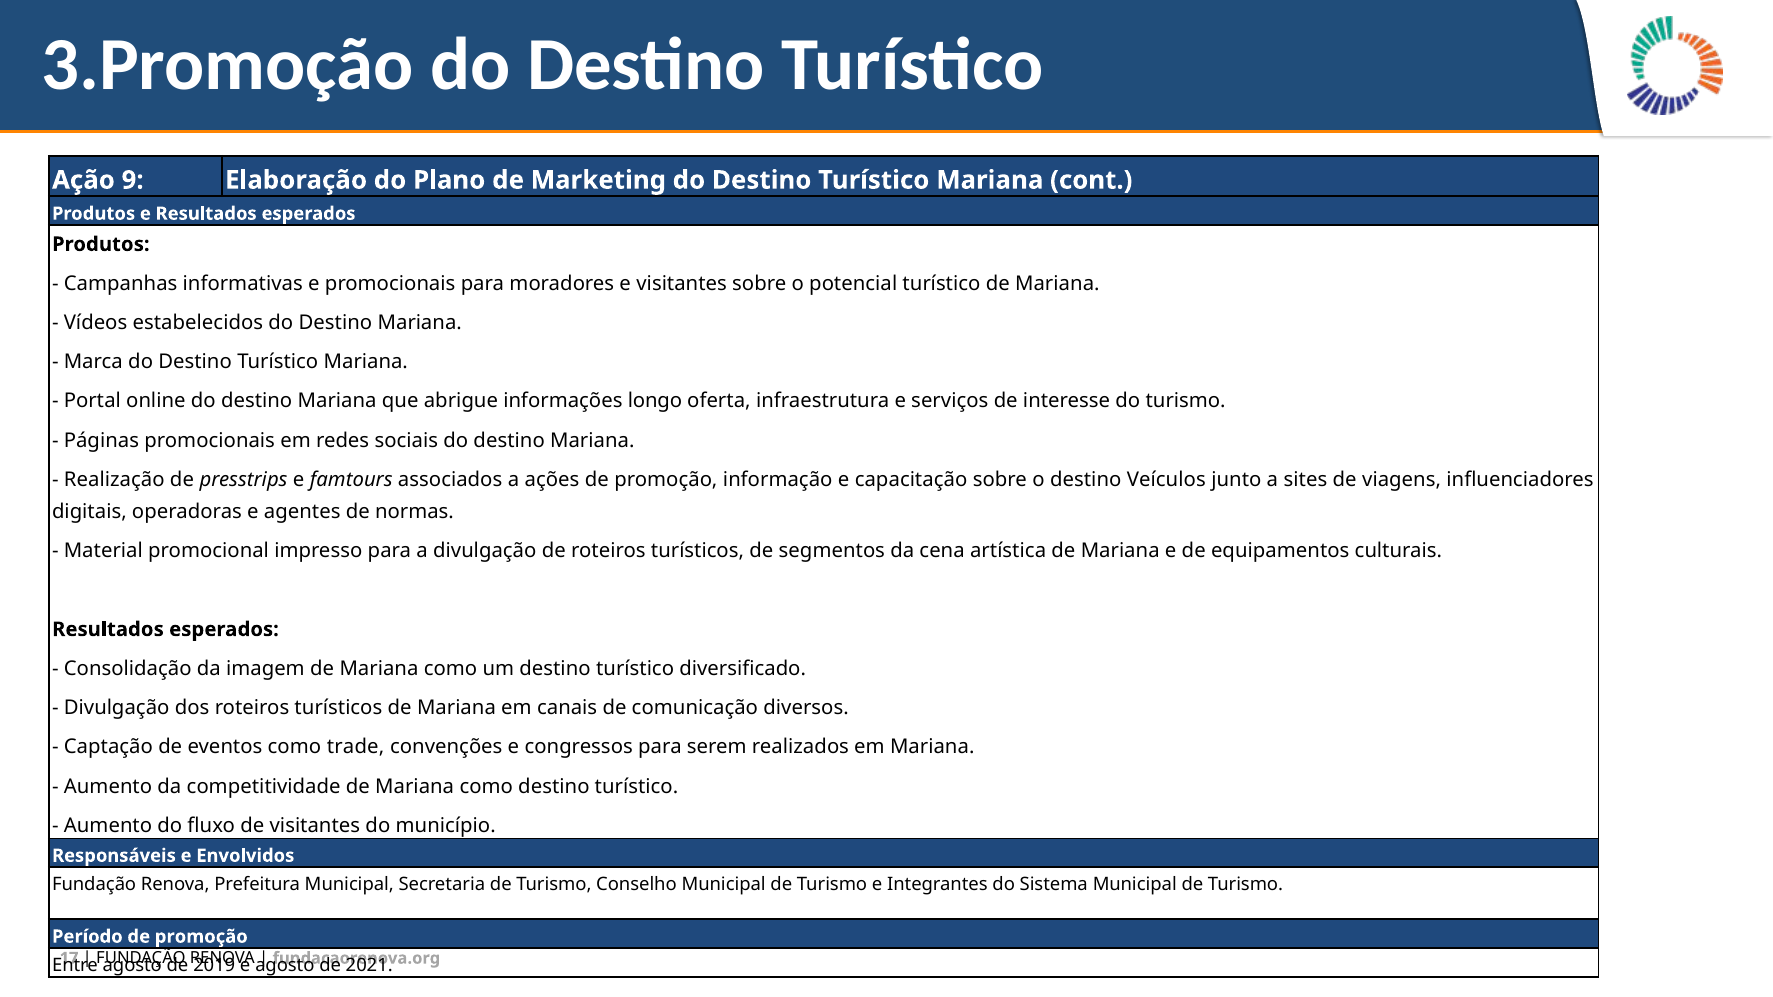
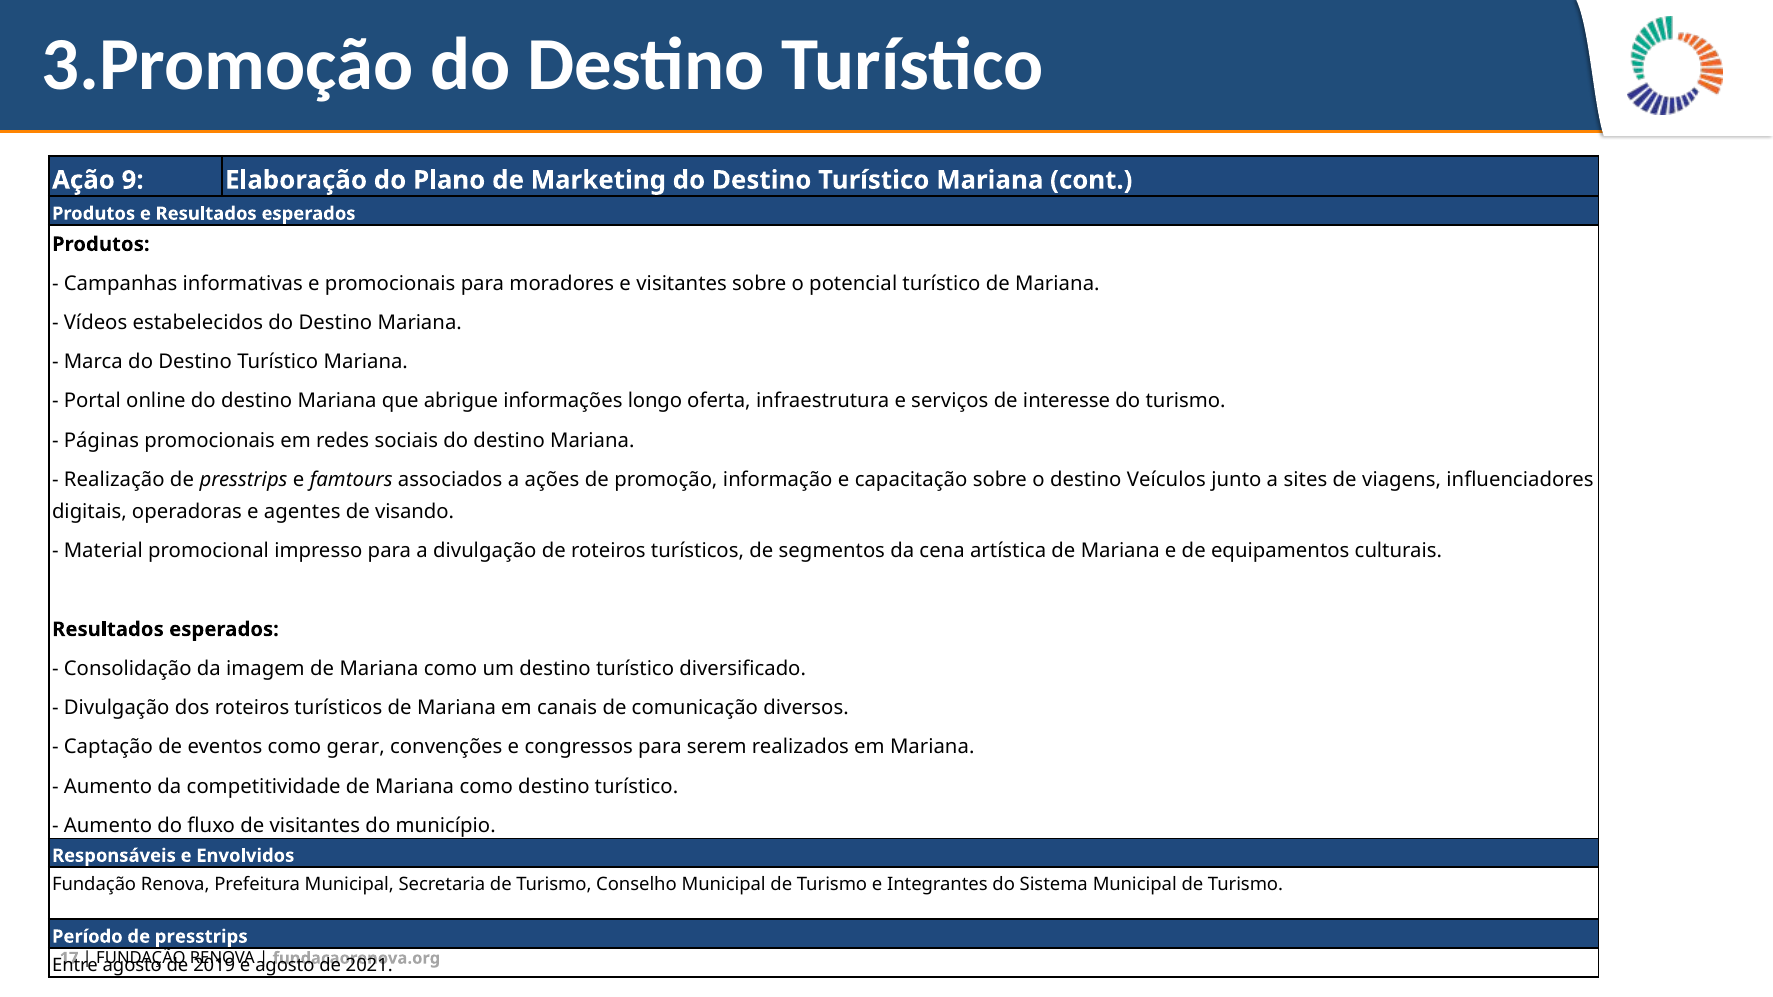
normas: normas -> visando (415, 512)
trade: trade -> gerar (356, 747)
Período de promoção: promoção -> presstrips (201, 937)
